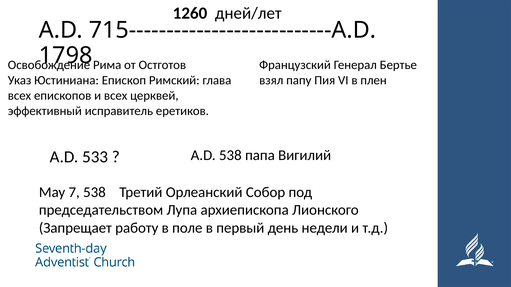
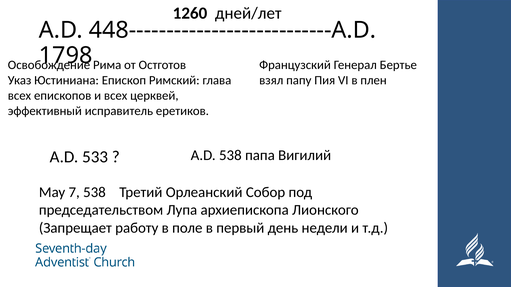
715---------------------------A.D: 715---------------------------A.D -> 448---------------------------A.D (232, 30)
